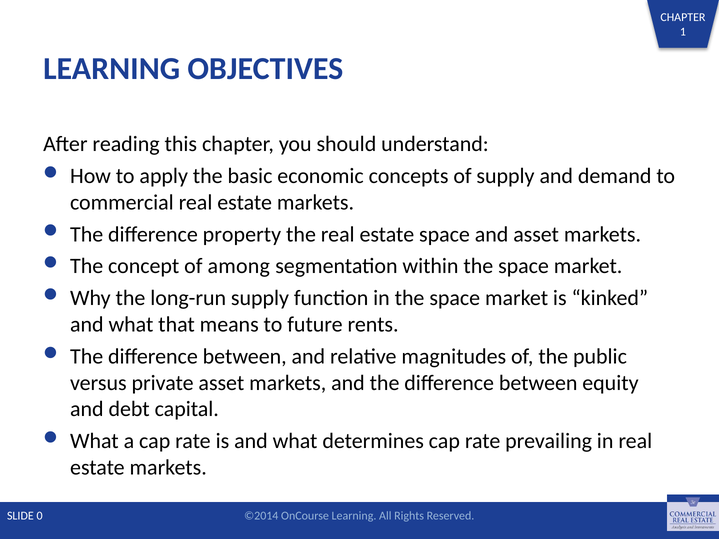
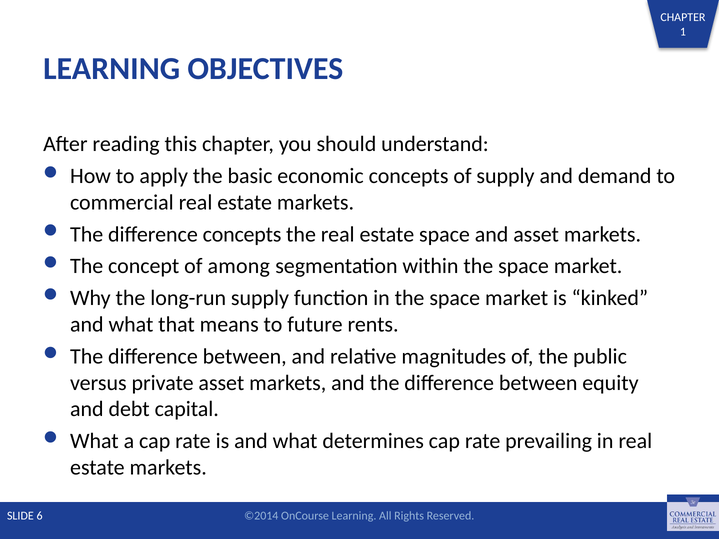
difference property: property -> concepts (242, 234)
0: 0 -> 6 (40, 516)
